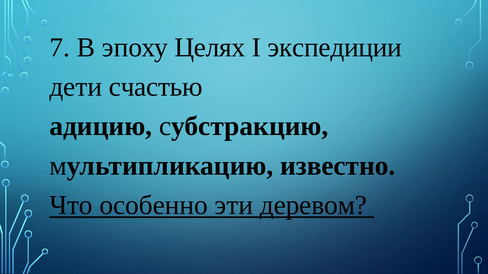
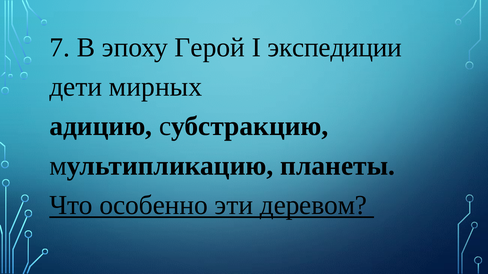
Целях: Целях -> Герой (210, 47)
счастью: счастью -> мирных (156, 87)
известно: известно -> планеты (338, 166)
